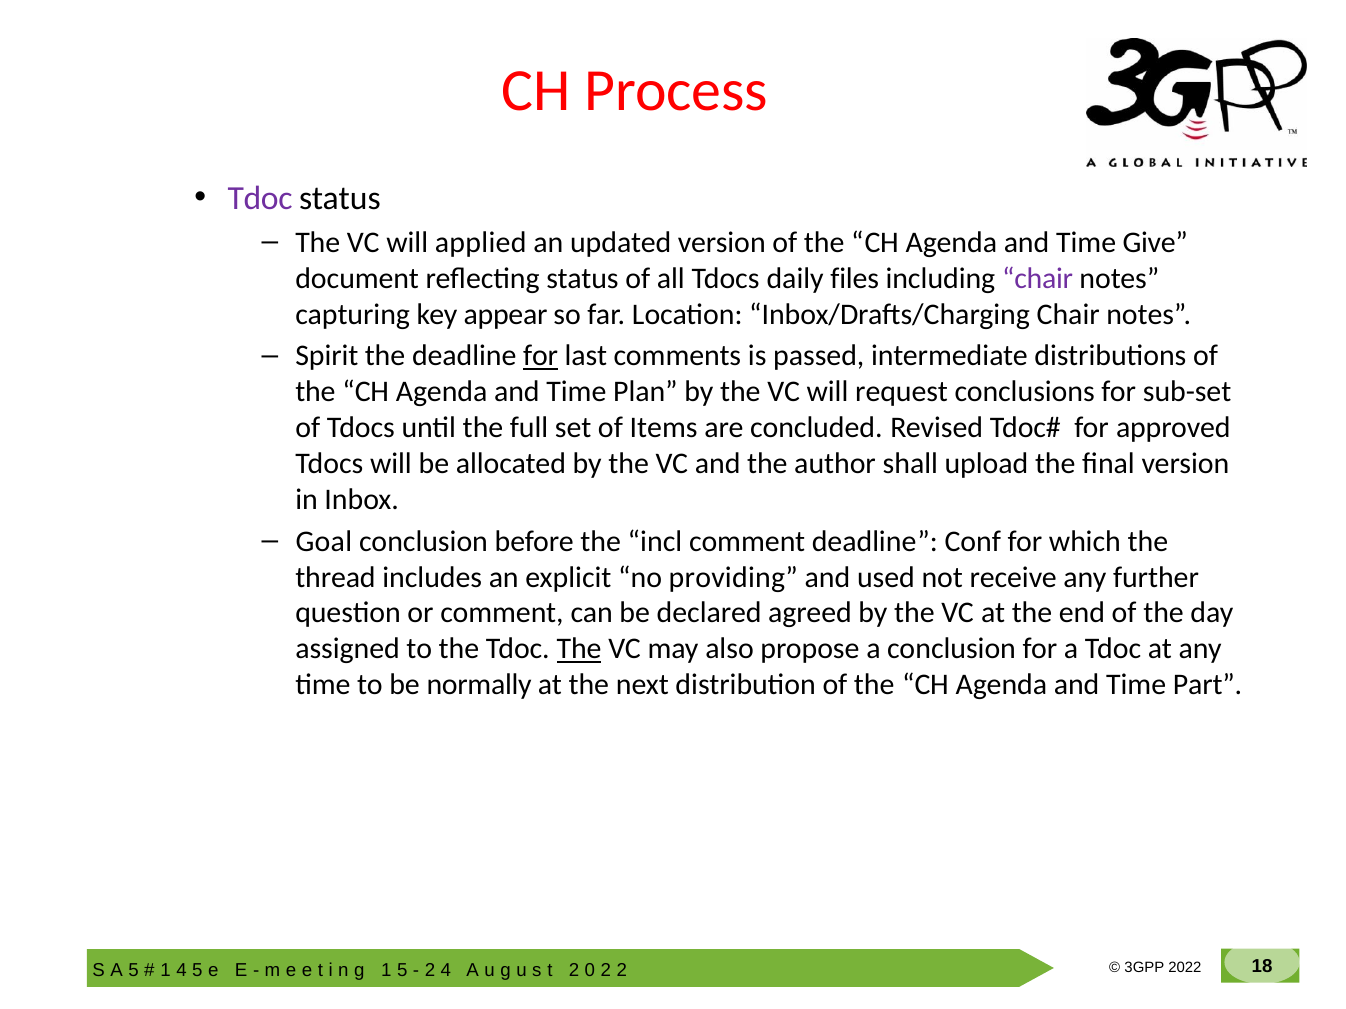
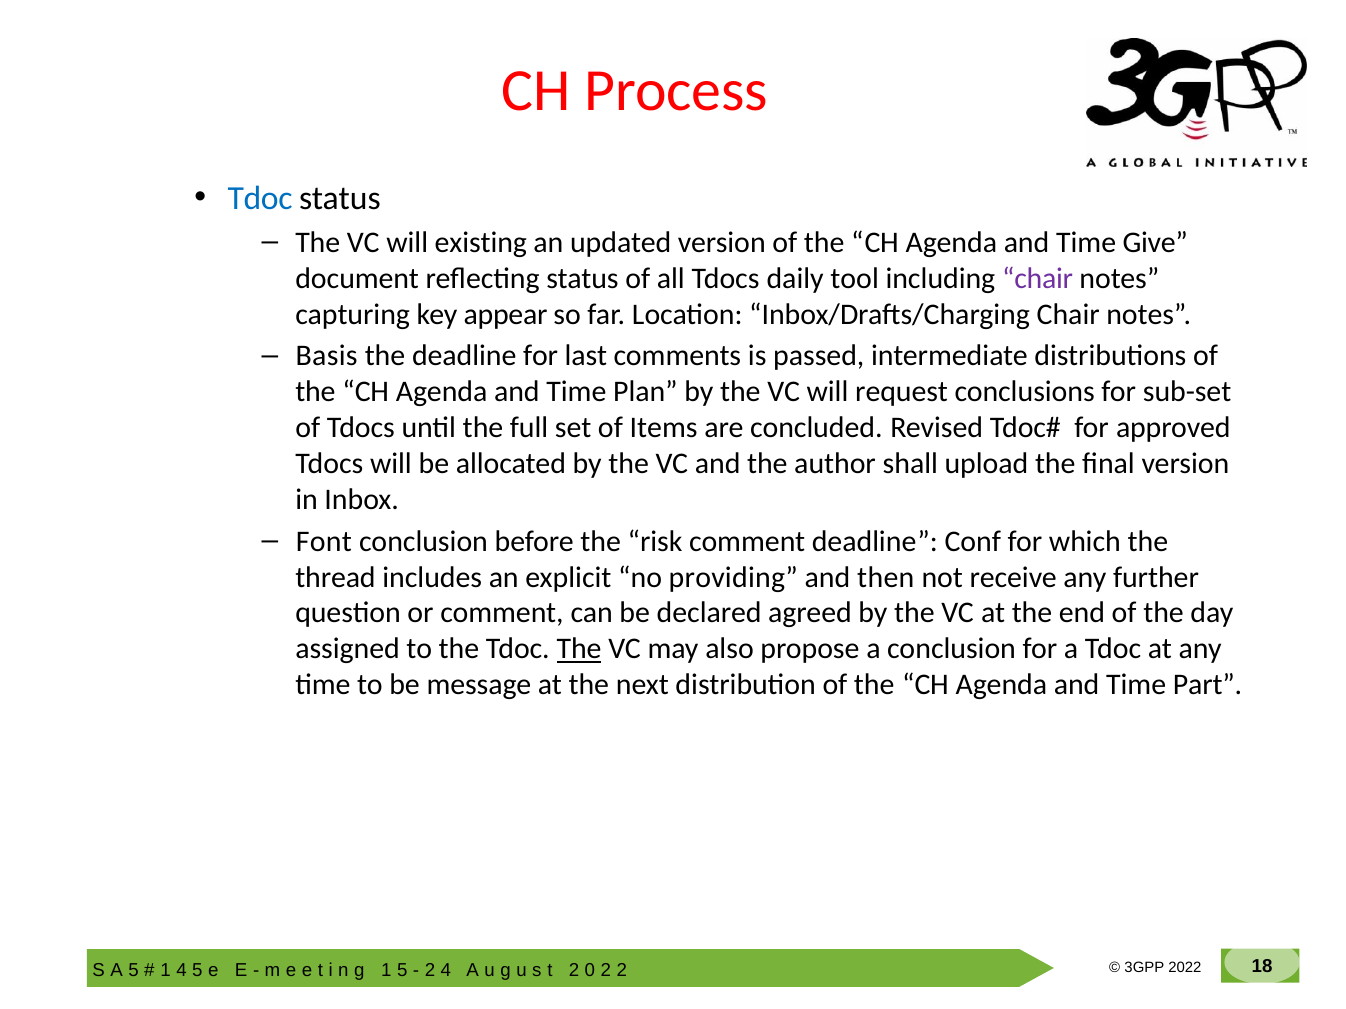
Tdoc colour: purple -> blue (260, 199)
applied: applied -> existing (481, 243)
files: files -> tool (855, 278)
Spirit: Spirit -> Basis (327, 356)
for underline: present -> none (541, 356)
Goal: Goal -> Font (324, 542)
incl: incl -> risk (655, 542)
used: used -> then (886, 577)
normally: normally -> message (479, 685)
